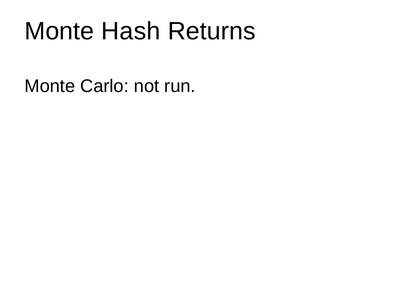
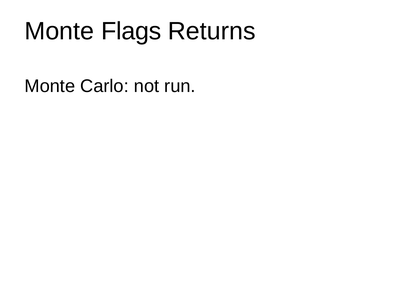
Hash: Hash -> Flags (131, 31)
